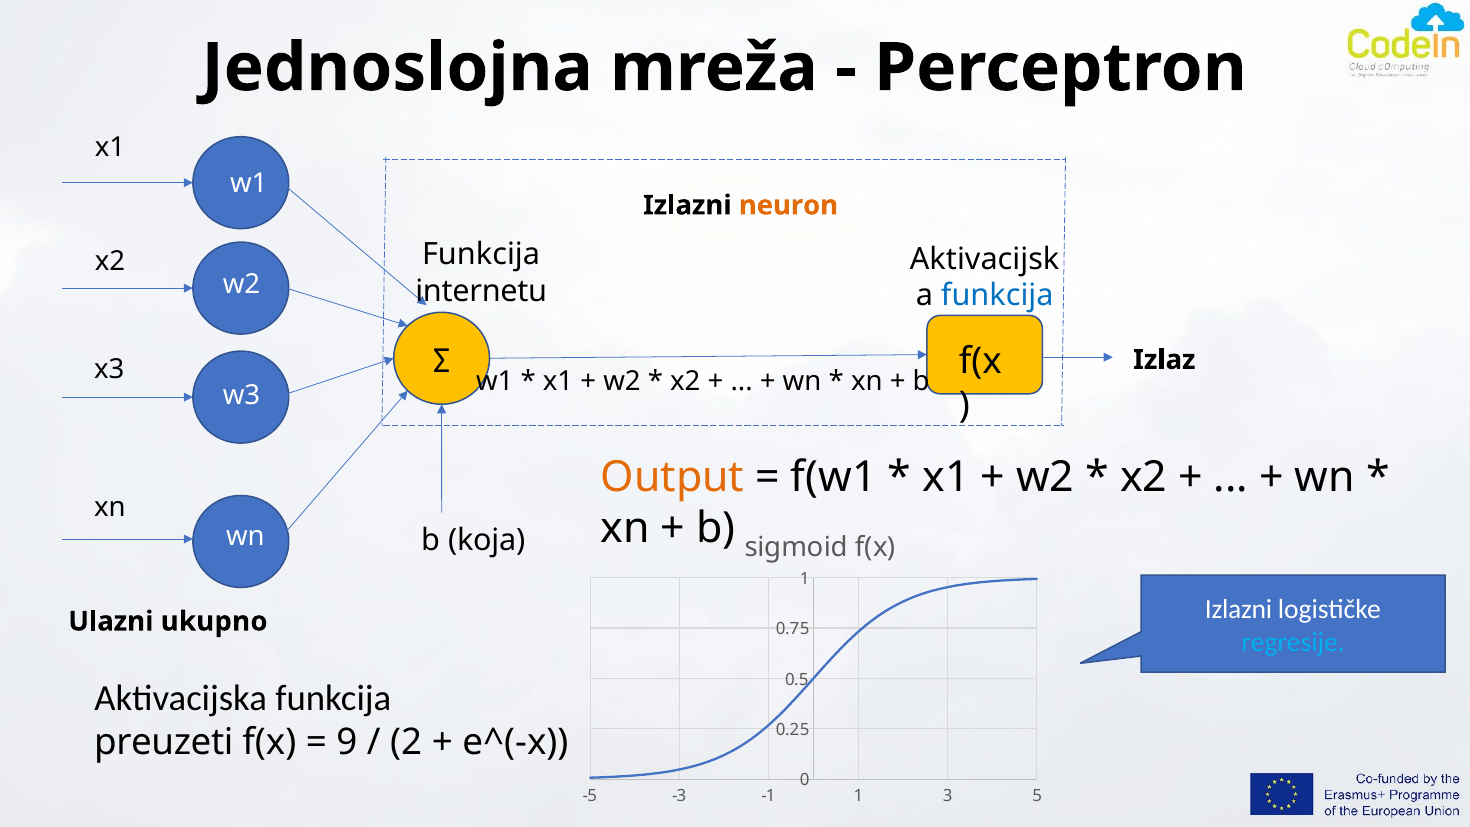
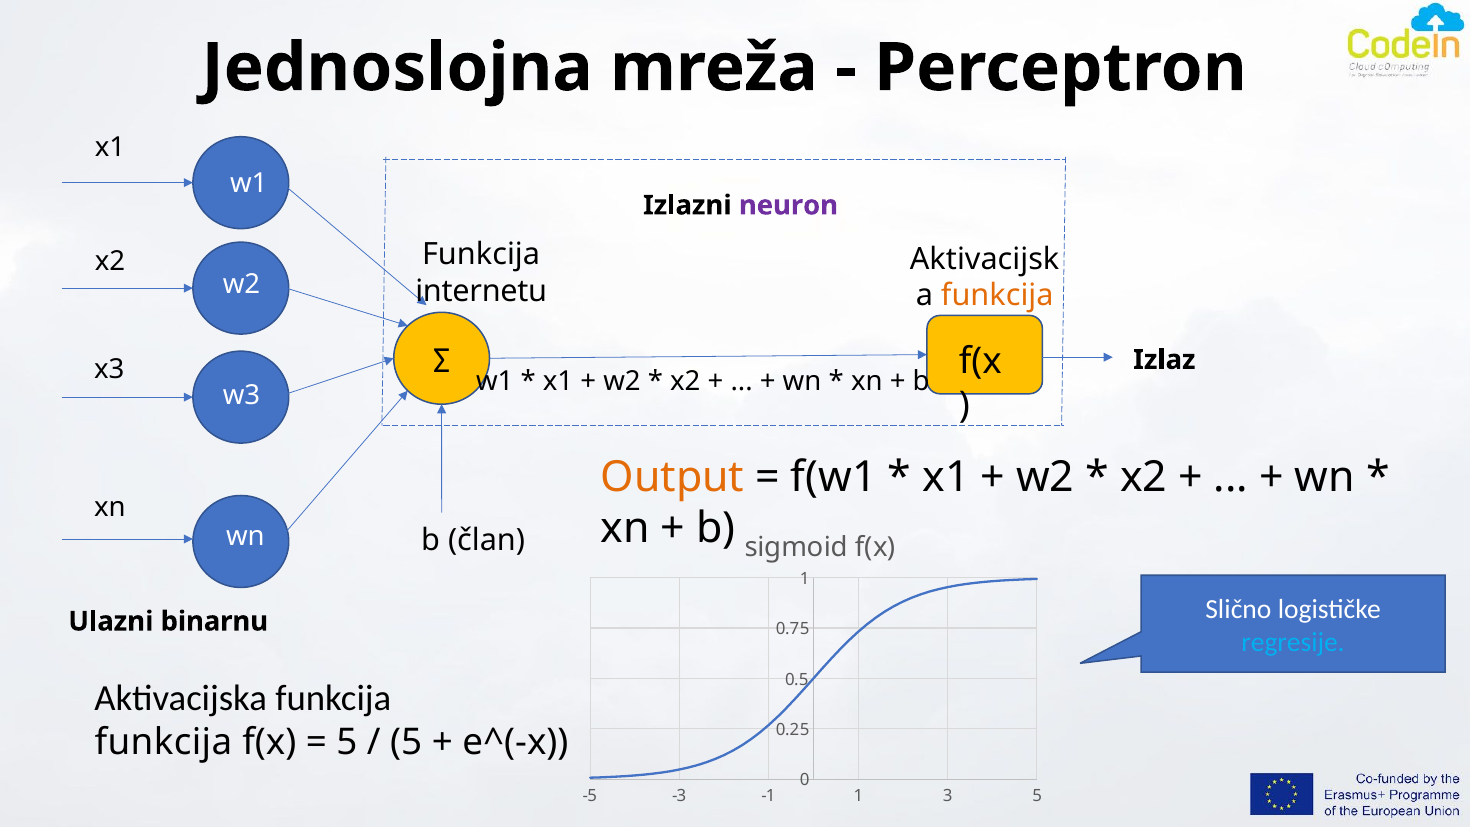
neuron colour: orange -> purple (788, 205)
funkcija colour: blue -> orange (997, 296)
koja: koja -> član (487, 540)
Izlazni: Izlazni -> Slično (1238, 609)
ukupno: ukupno -> binarnu (214, 621)
preuzeti: preuzeti -> funkcija (163, 742)
9: 9 -> 5 (347, 742)
2: 2 -> 5 (406, 742)
